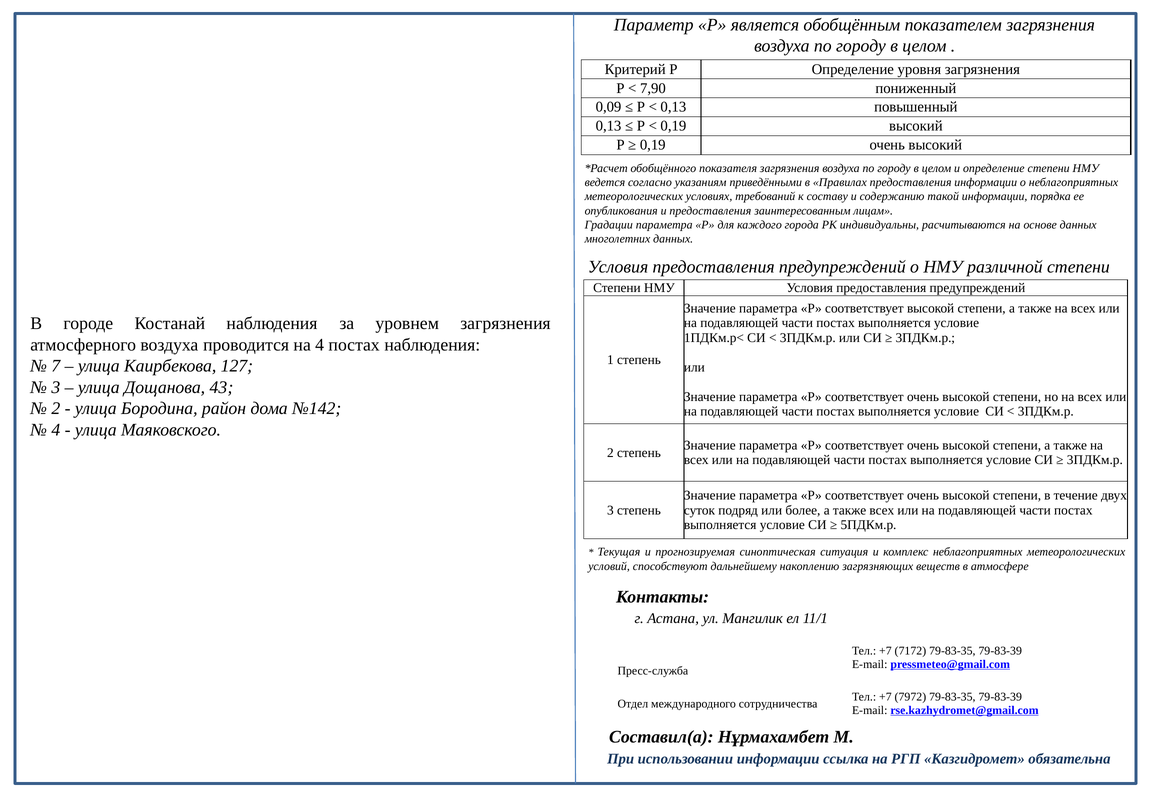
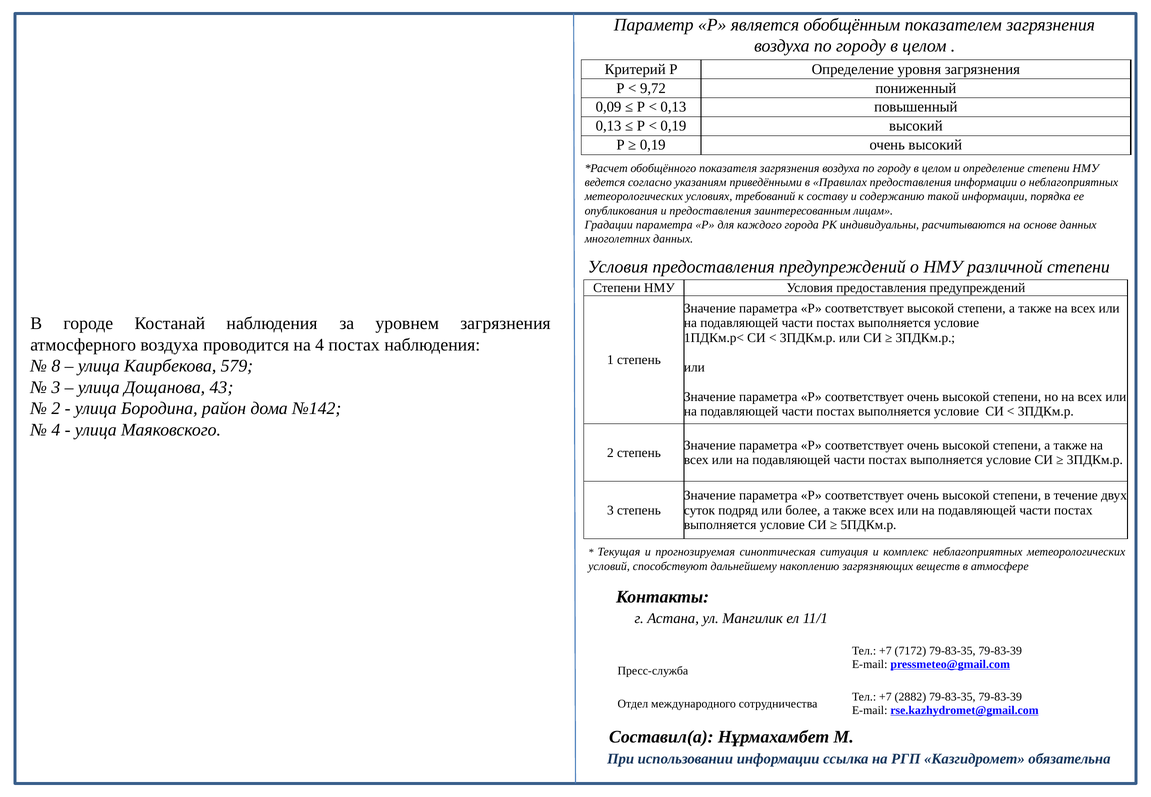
7,90: 7,90 -> 9,72 (653, 88)
7: 7 -> 8 (56, 366)
127: 127 -> 579 (237, 366)
7972: 7972 -> 2882 (910, 697)
